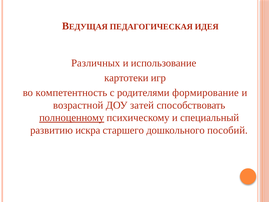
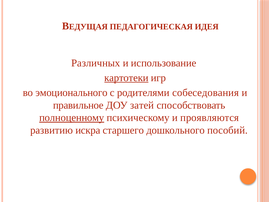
картотеки underline: none -> present (126, 78)
компетентность: компетентность -> эмоционального (72, 92)
формирование: формирование -> собеседования (206, 92)
возрастной: возрастной -> правильное (78, 105)
специальный: специальный -> проявляются (210, 118)
